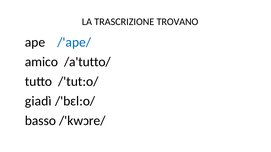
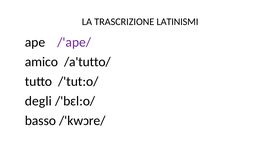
TROVANO: TROVANO -> LATINISMI (177, 22)
/'ape/ colour: blue -> purple (74, 42)
giadì: giadì -> degli (38, 101)
